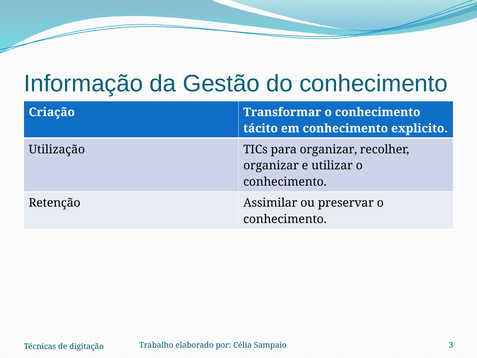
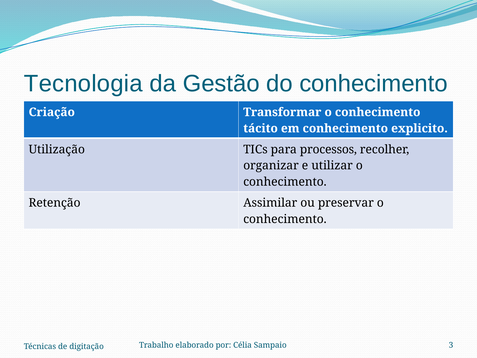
Informação: Informação -> Tecnologia (83, 84)
para organizar: organizar -> processos (328, 149)
